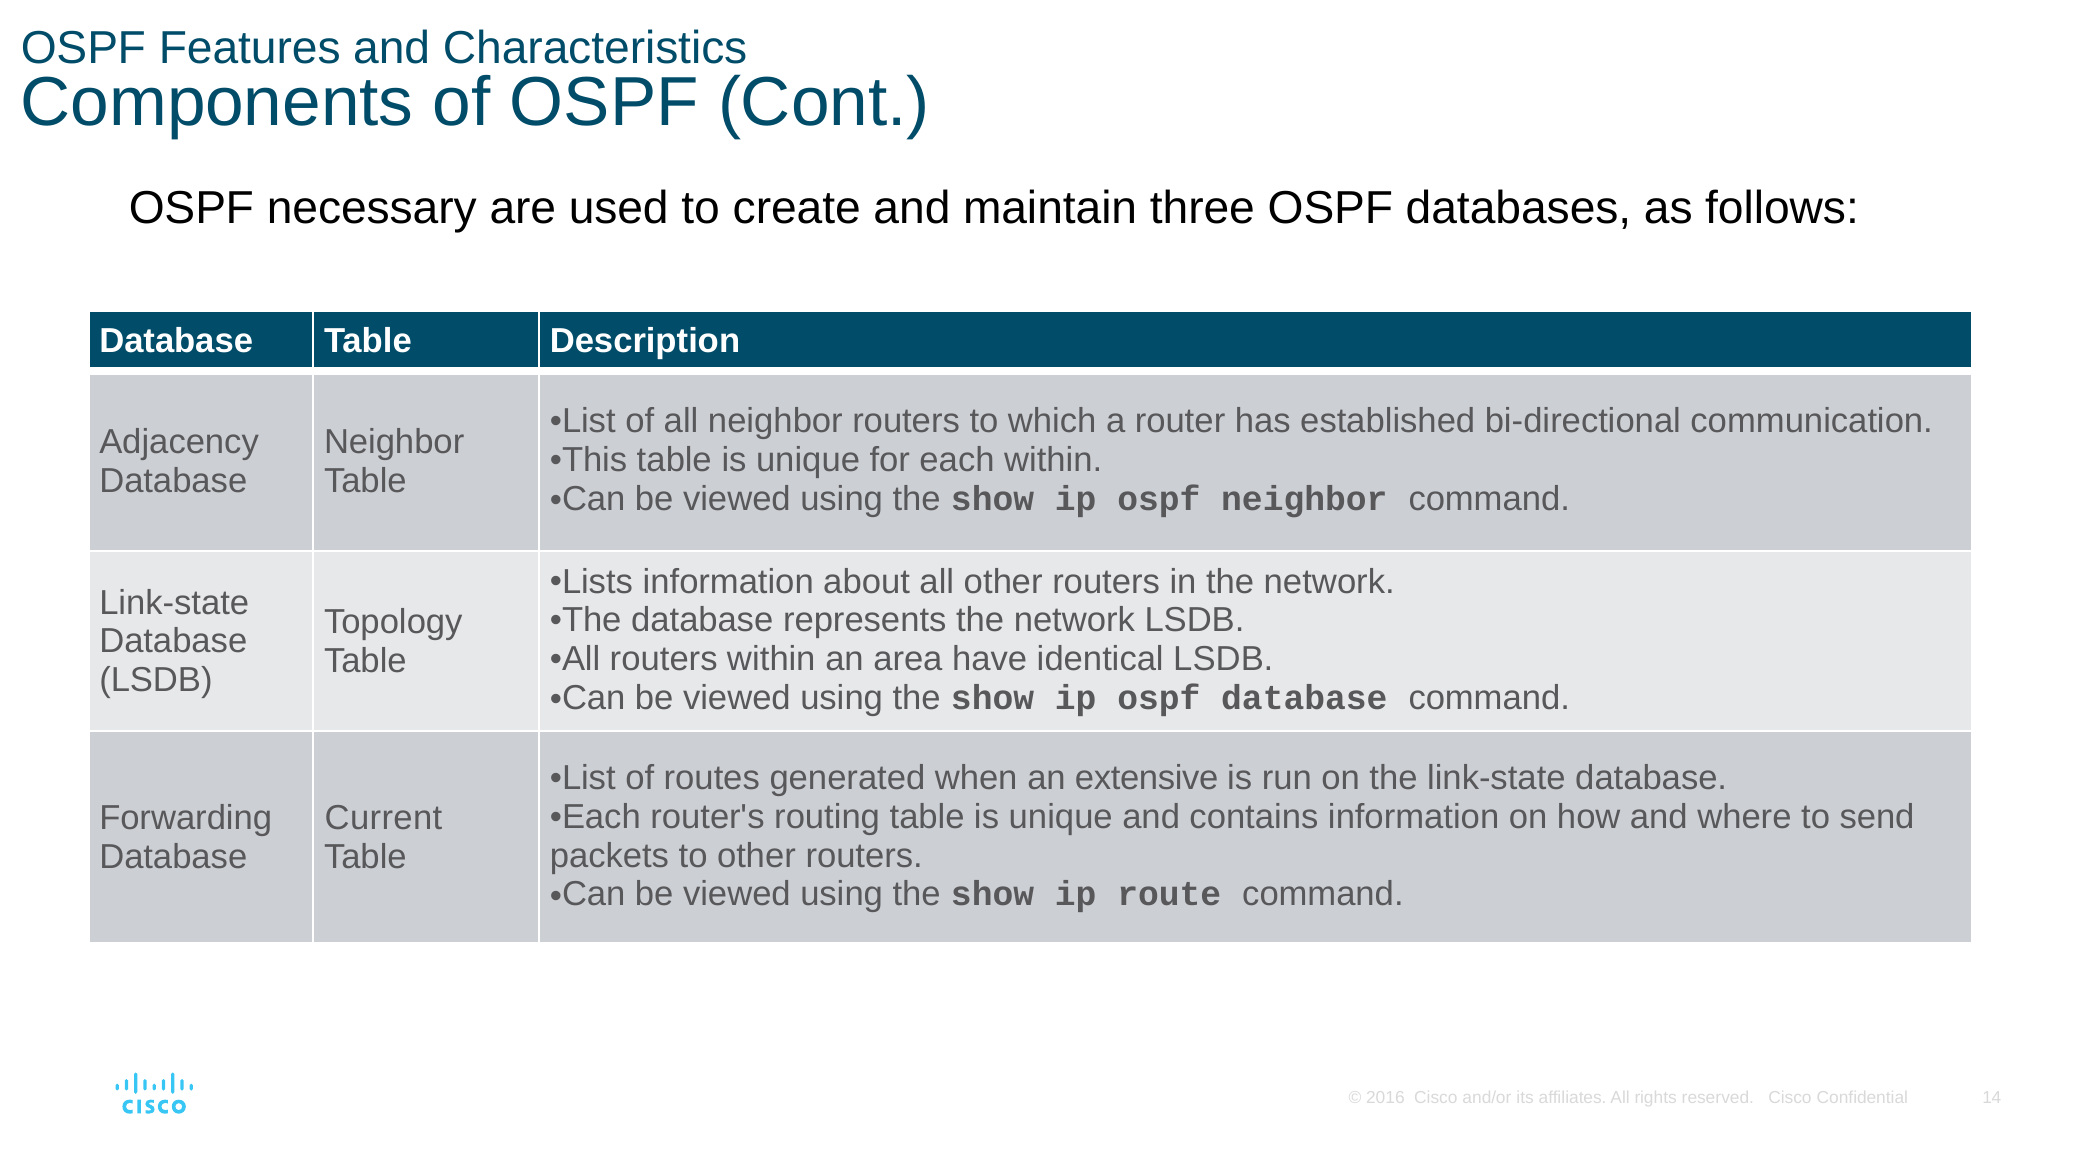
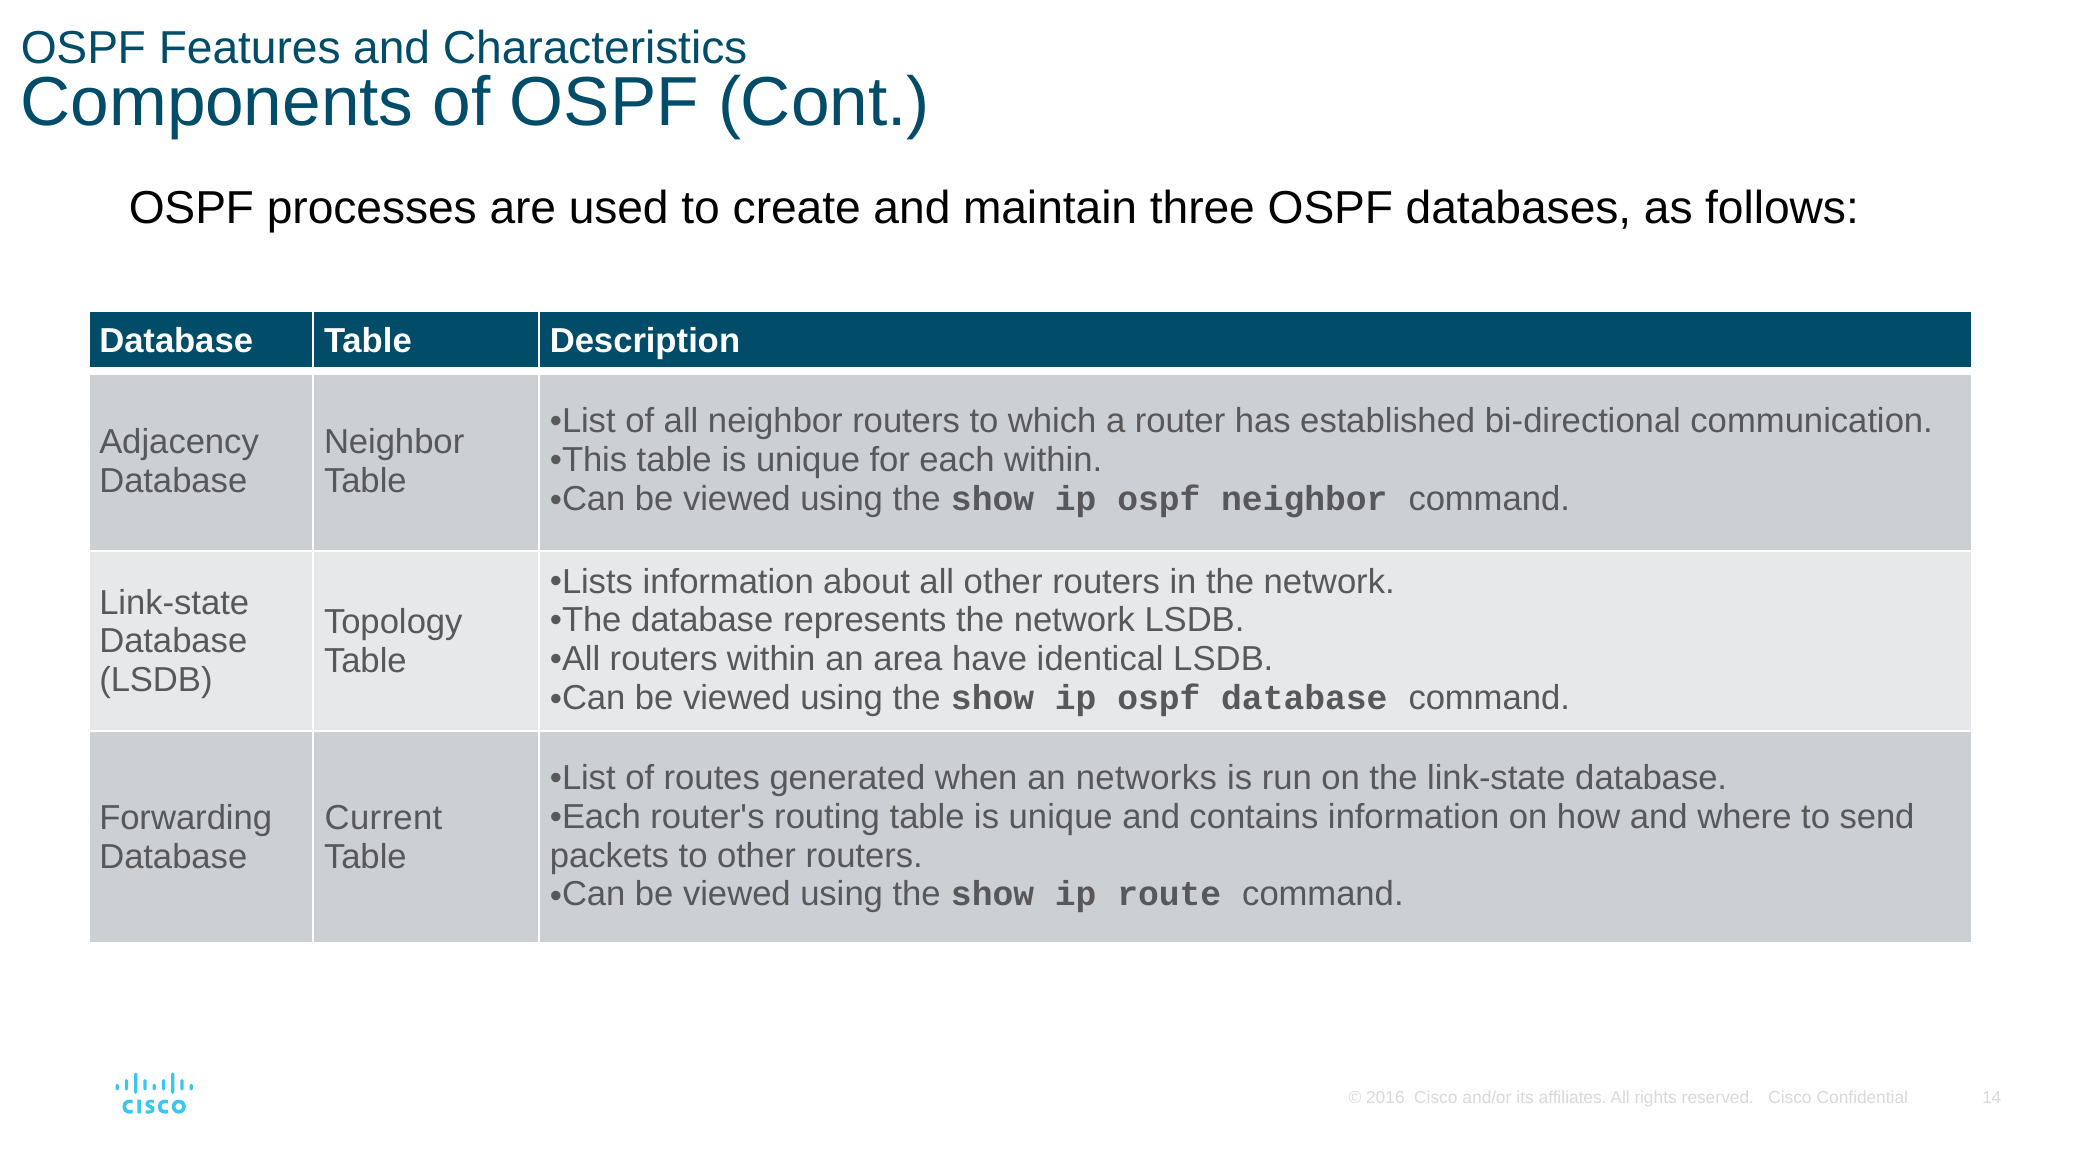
necessary: necessary -> processes (372, 208)
extensive: extensive -> networks (1146, 778)
